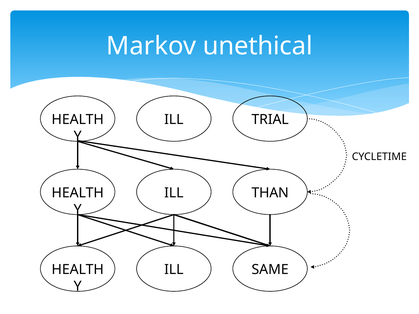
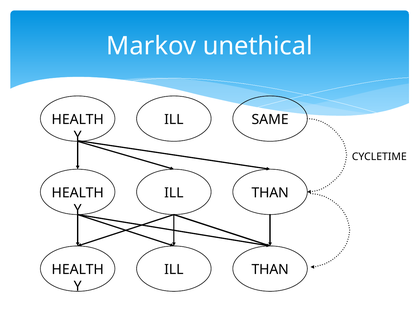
TRIAL: TRIAL -> SAME (270, 120)
SAME: SAME -> THAN (270, 270)
